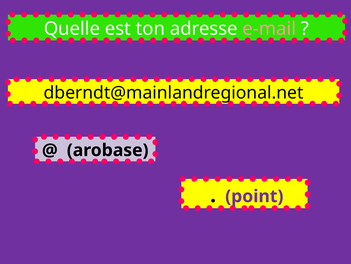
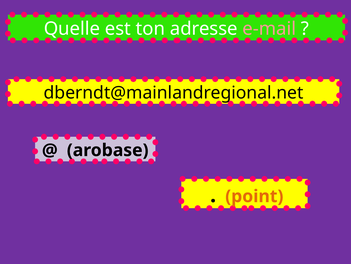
point colour: purple -> orange (254, 196)
